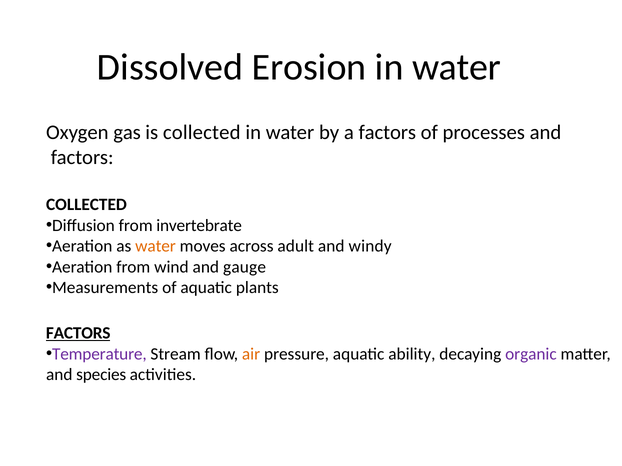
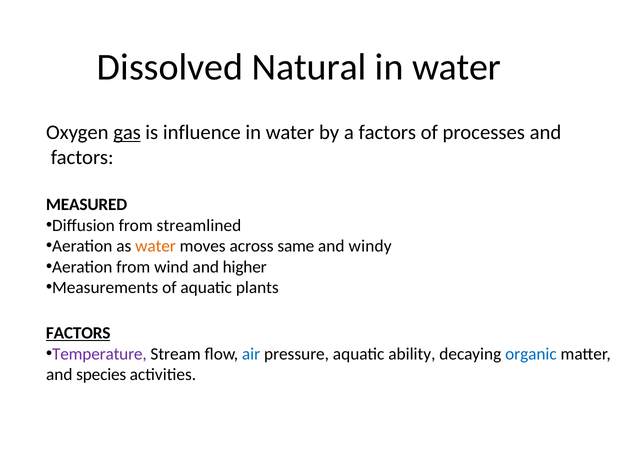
Erosion: Erosion -> Natural (309, 67)
gas underline: none -> present (127, 133)
is collected: collected -> influence (202, 133)
COLLECTED: COLLECTED -> MEASURED (87, 205)
invertebrate: invertebrate -> streamlined (199, 226)
adult: adult -> same (296, 246)
gauge: gauge -> higher (245, 267)
air colour: orange -> blue (251, 354)
organic colour: purple -> blue (531, 354)
